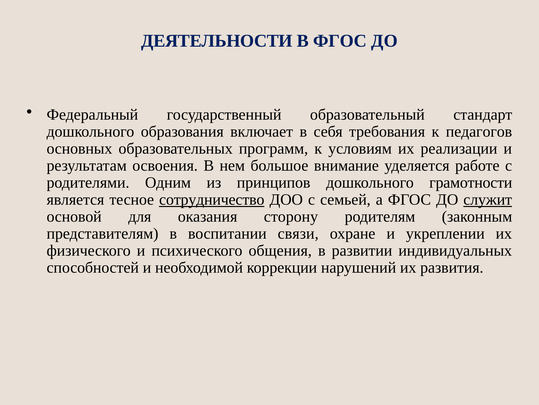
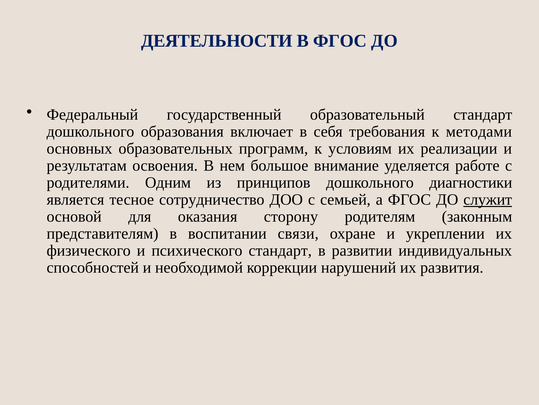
педагогов: педагогов -> методами (479, 131)
грамотности: грамотности -> диагностики (471, 182)
сотрудничество underline: present -> none (212, 199)
психического общения: общения -> стандарт (280, 250)
